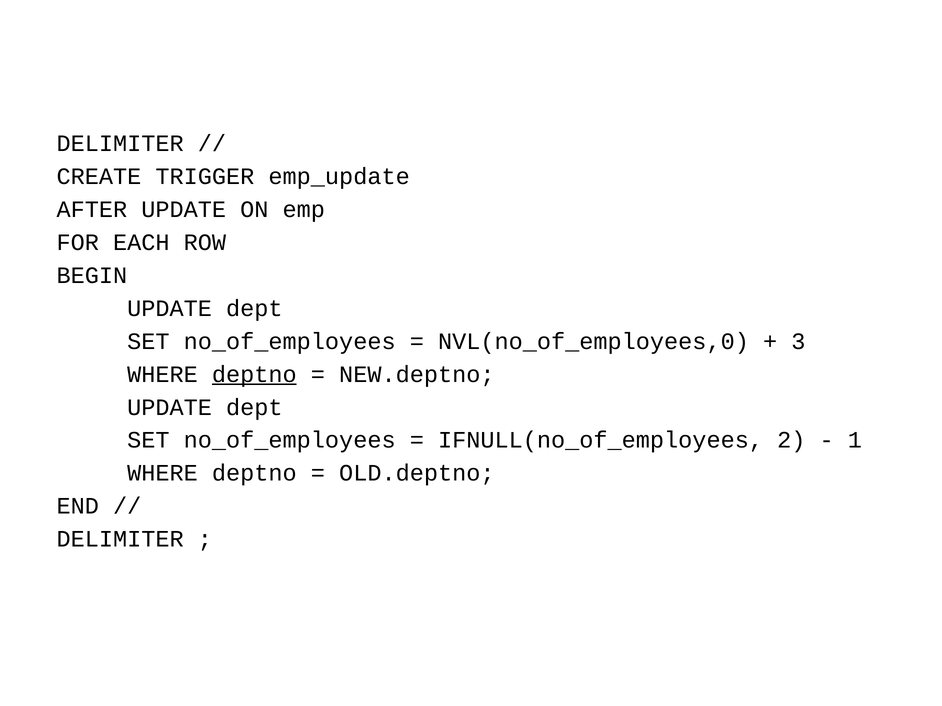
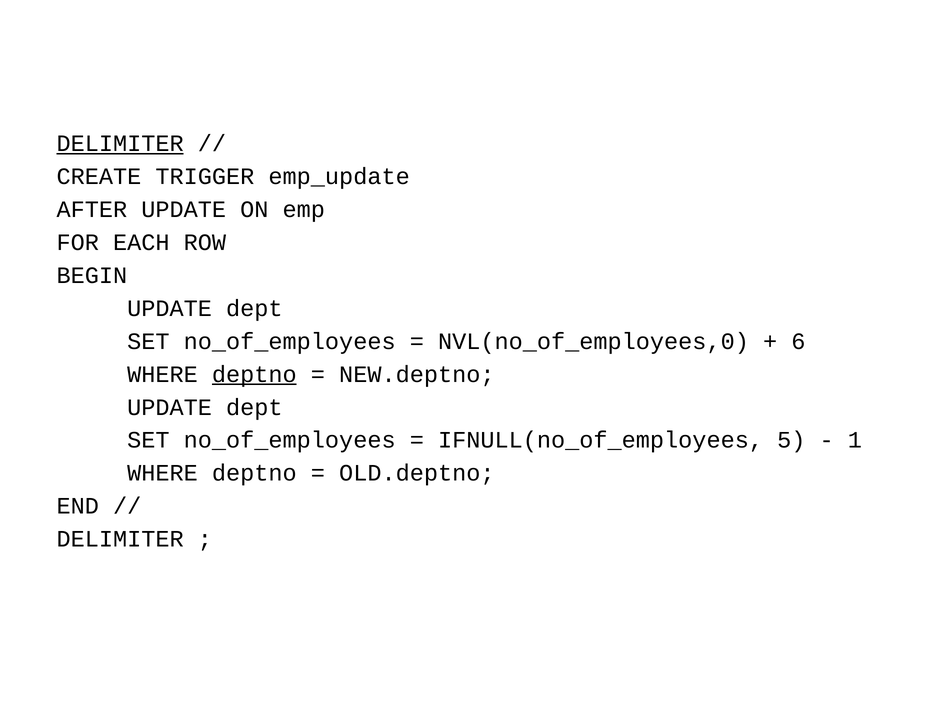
DELIMITER underline: none -> present (120, 144)
3: 3 -> 6 (798, 342)
2: 2 -> 5 (791, 440)
